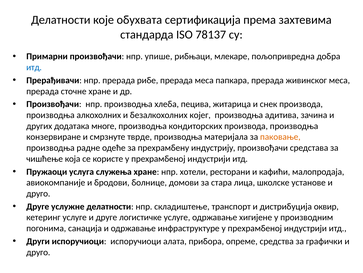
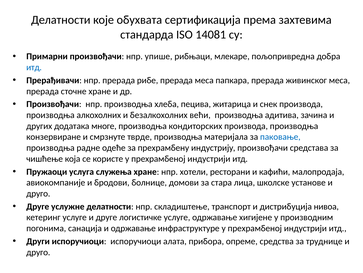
78137: 78137 -> 14081 (211, 34)
којег: којег -> већи (200, 115)
паковање colour: orange -> blue (280, 137)
оквир: оквир -> нивоа (326, 206)
графички: графички -> труднице (324, 241)
